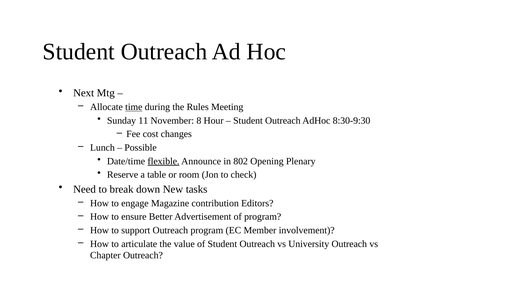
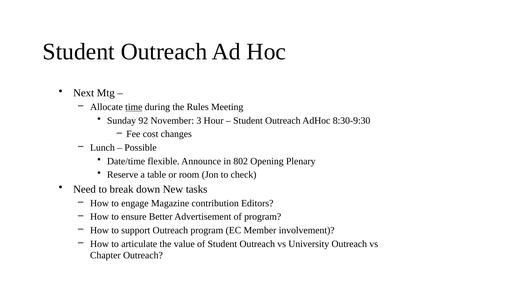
11: 11 -> 92 (143, 121)
8: 8 -> 3 (199, 121)
flexible underline: present -> none (164, 161)
